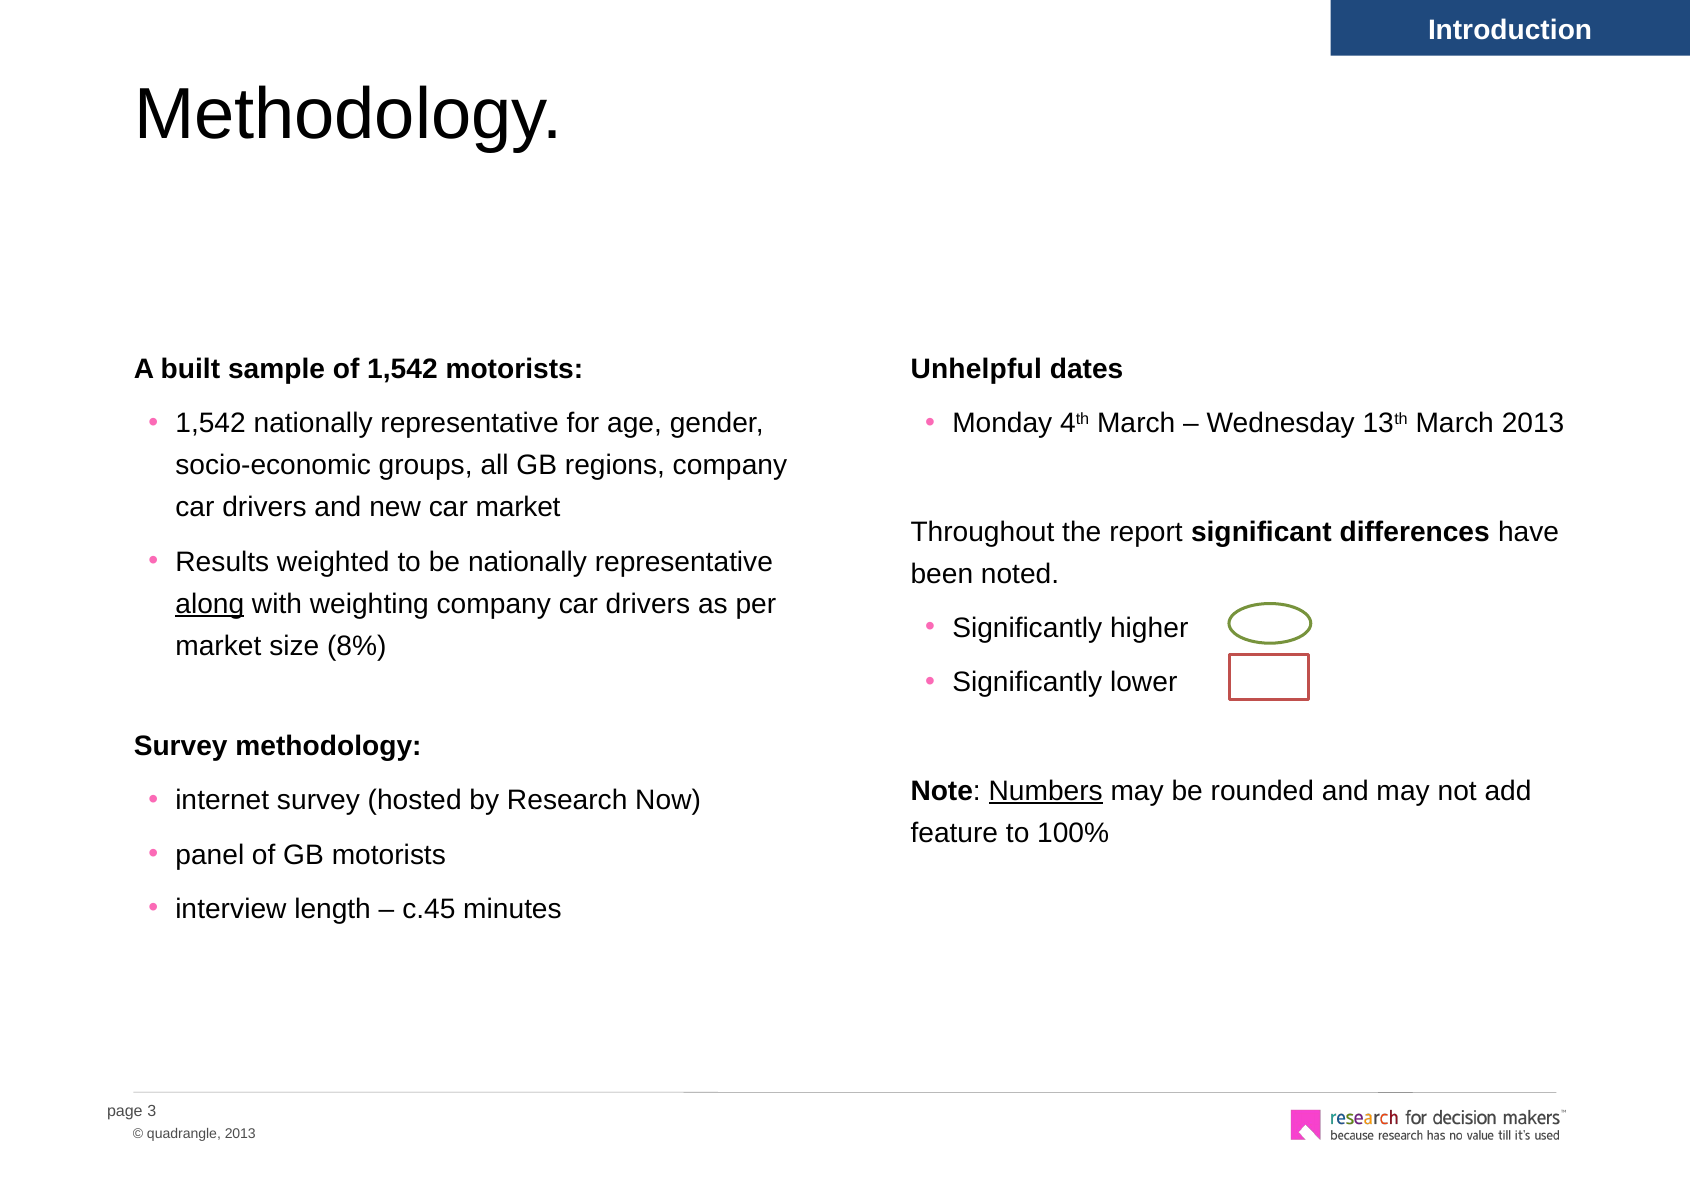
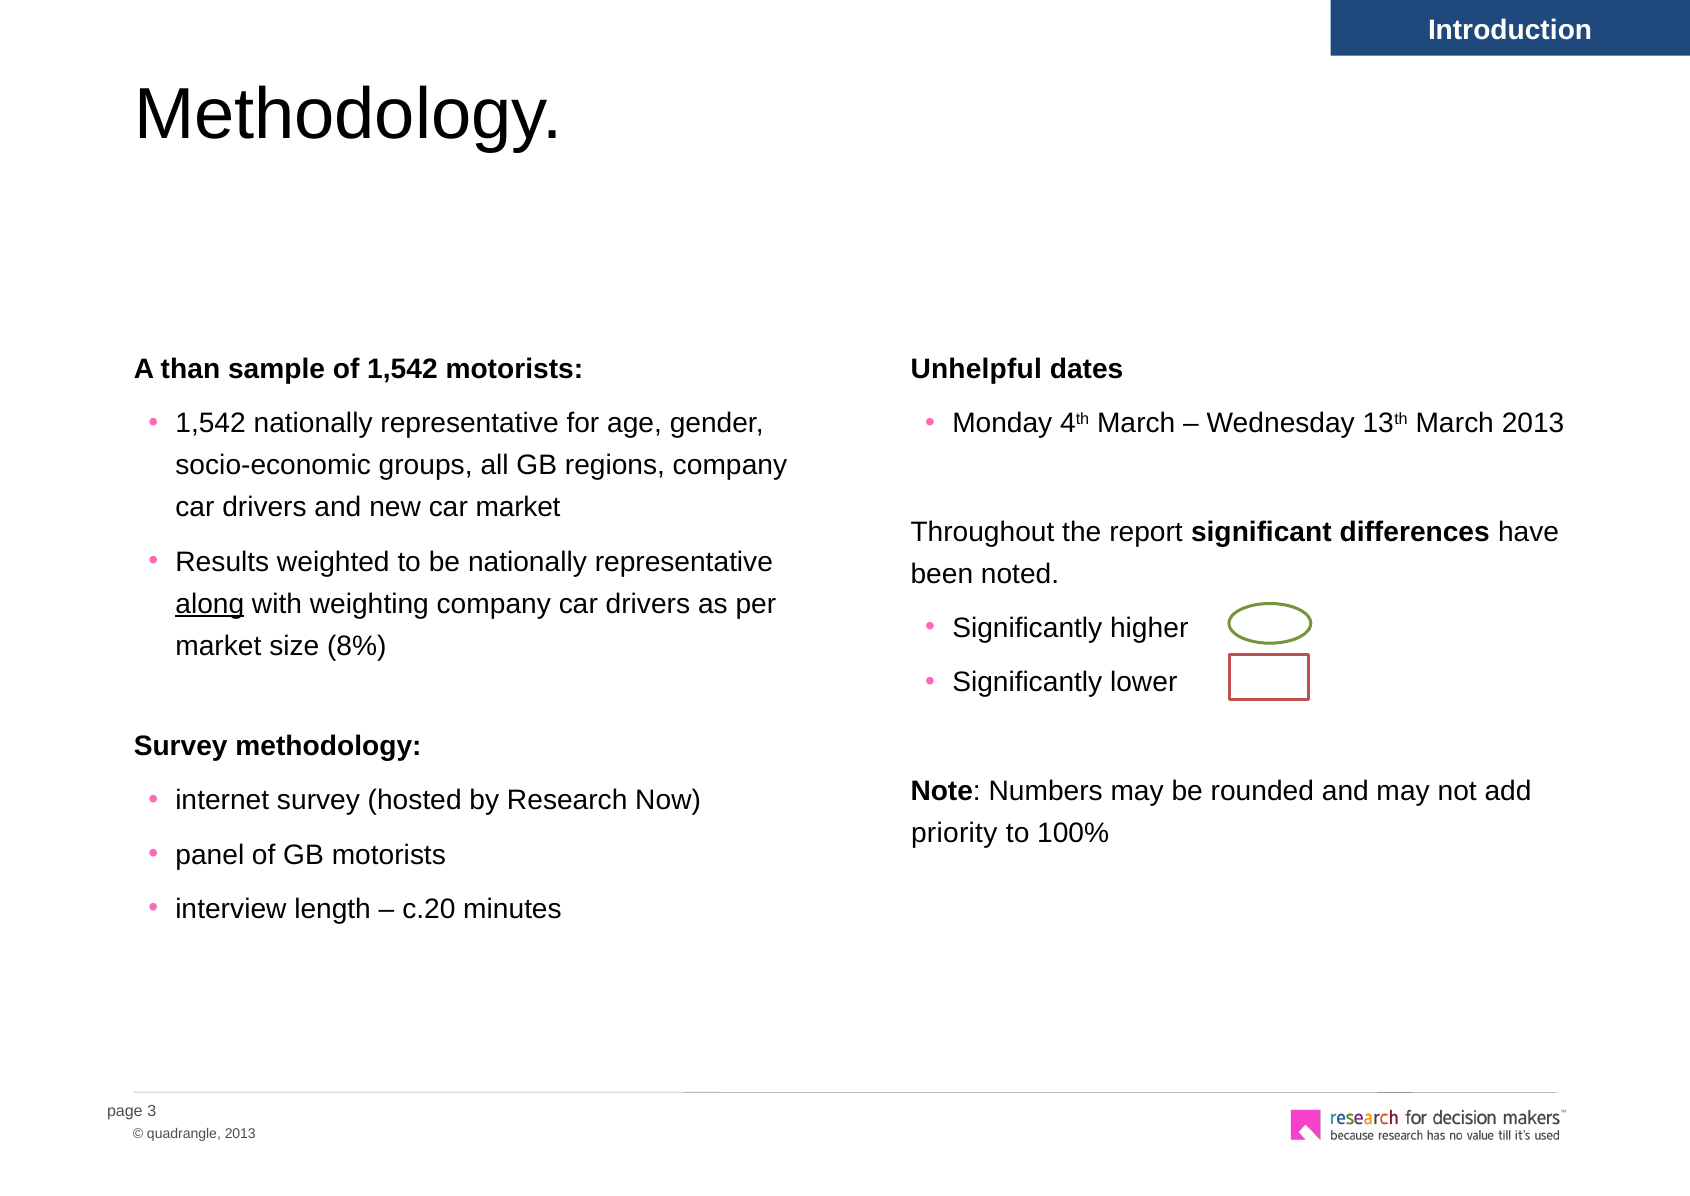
built: built -> than (190, 369)
Numbers underline: present -> none (1046, 791)
feature: feature -> priority (954, 833)
c.45: c.45 -> c.20 (429, 909)
